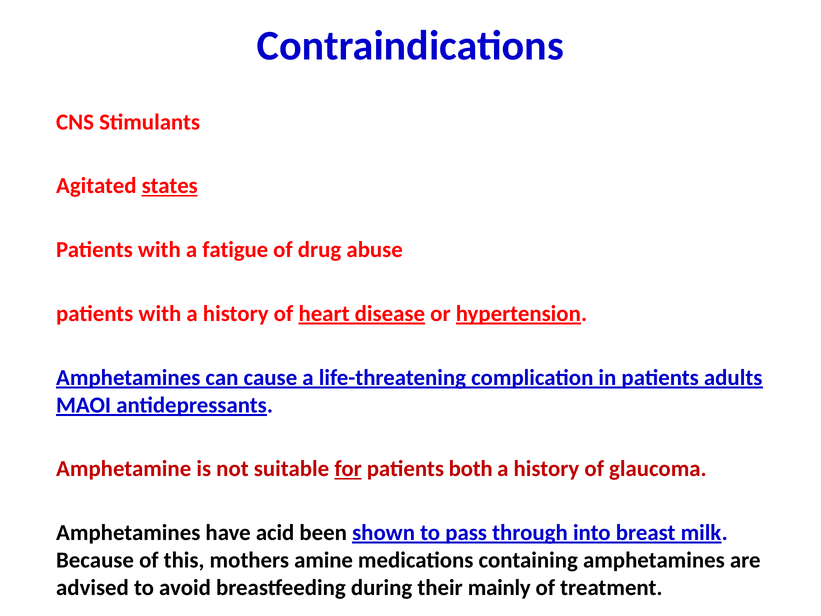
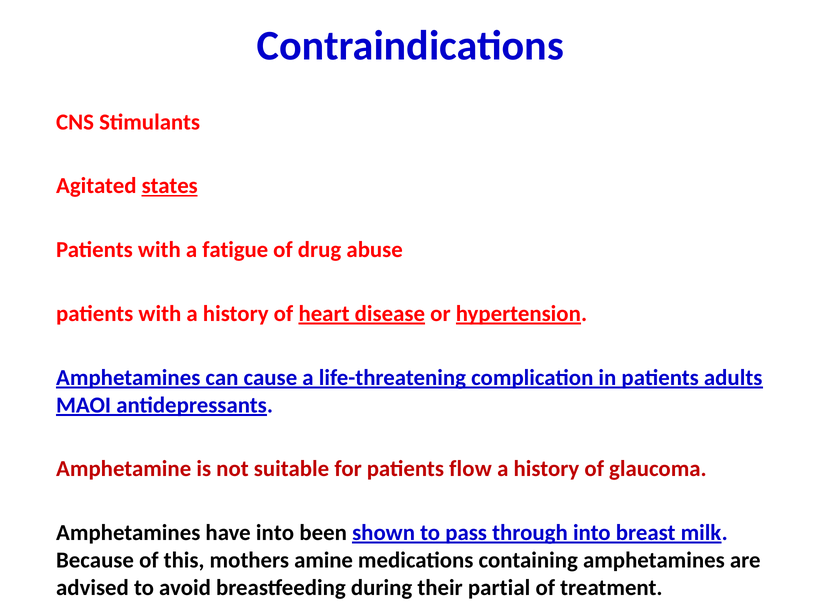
for underline: present -> none (348, 469)
both: both -> flow (470, 469)
have acid: acid -> into (275, 533)
mainly: mainly -> partial (499, 587)
